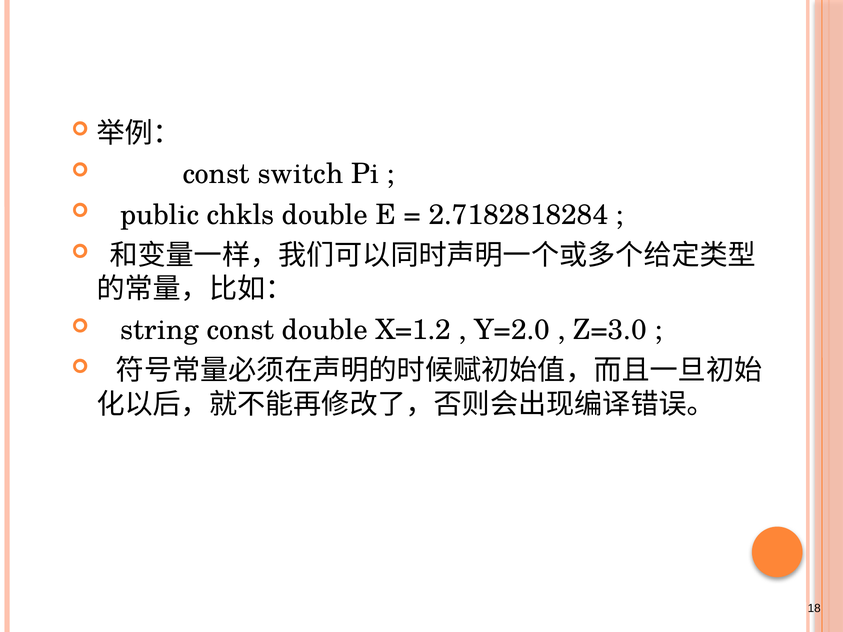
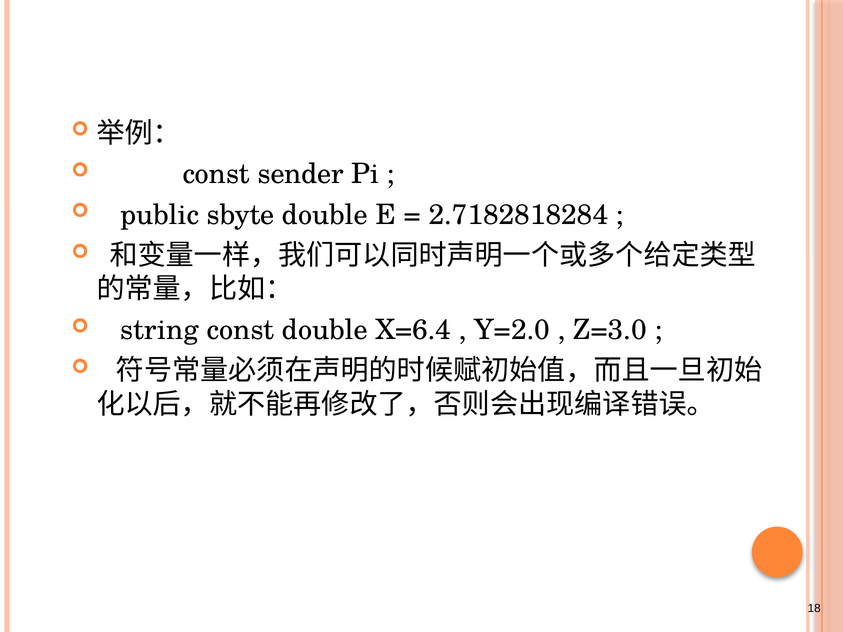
switch: switch -> sender (301, 174)
chkls: chkls -> sbyte (241, 215)
X=1.2: X=1.2 -> X=6.4 (413, 330)
